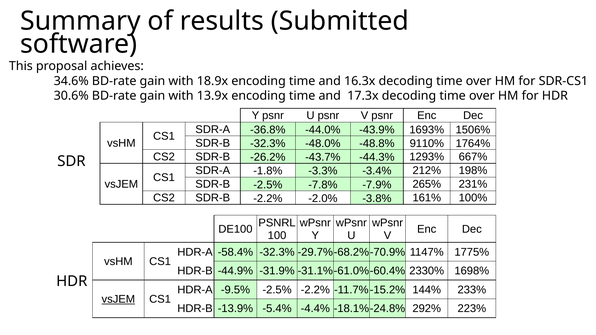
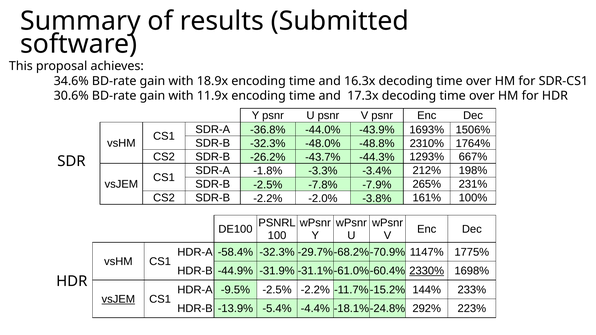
13.9x: 13.9x -> 11.9x (212, 96)
9110%: 9110% -> 2310% (427, 144)
2330% underline: none -> present (427, 271)
